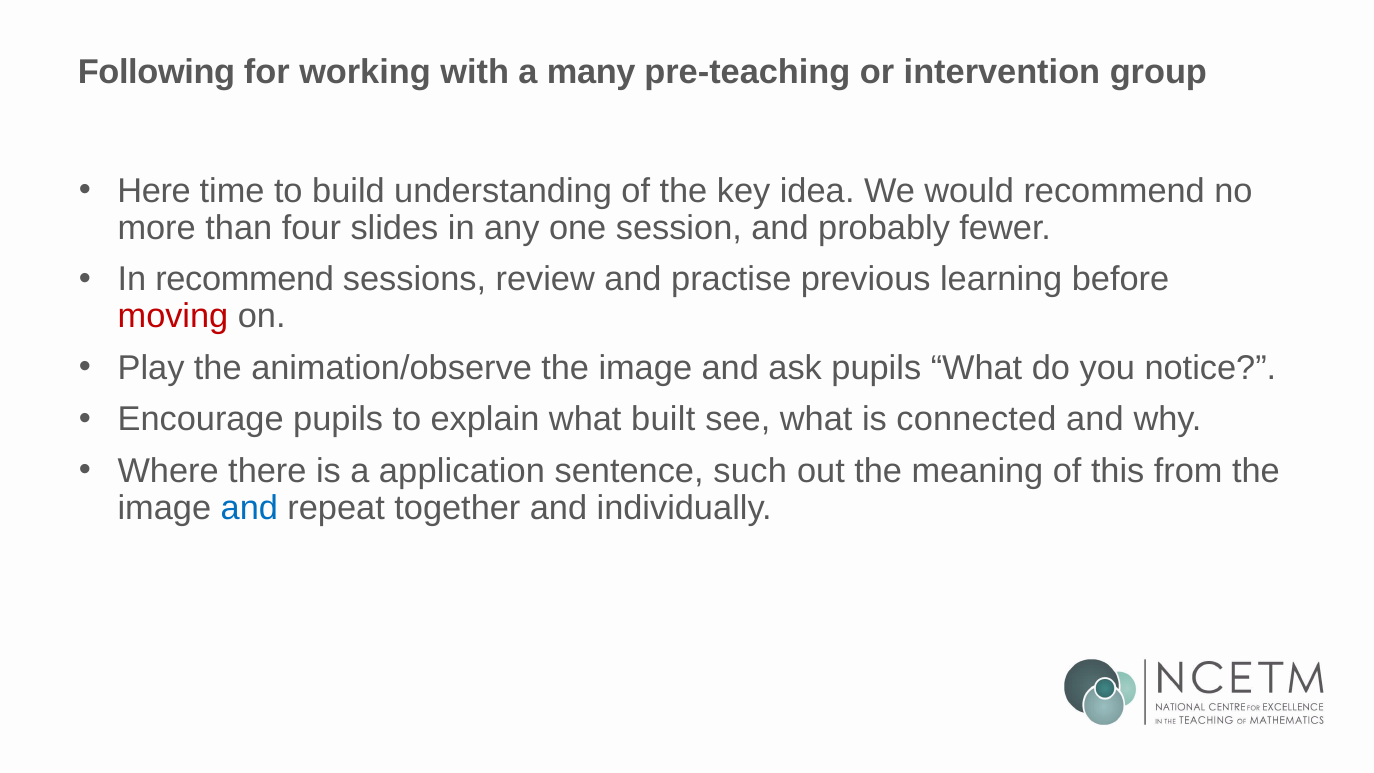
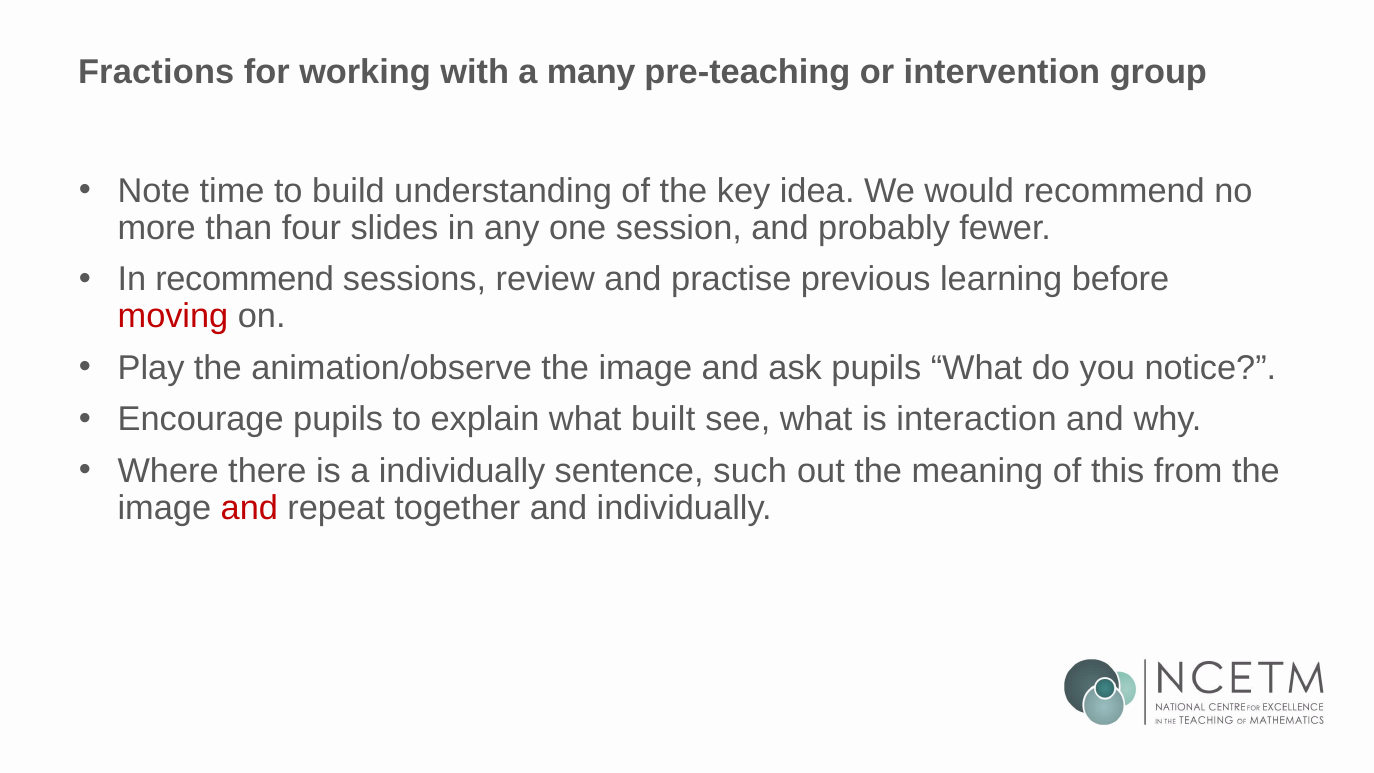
Following: Following -> Fractions (156, 72)
Here: Here -> Note (154, 191)
connected: connected -> interaction (977, 419)
a application: application -> individually (462, 471)
and colour: blue -> red (249, 508)
